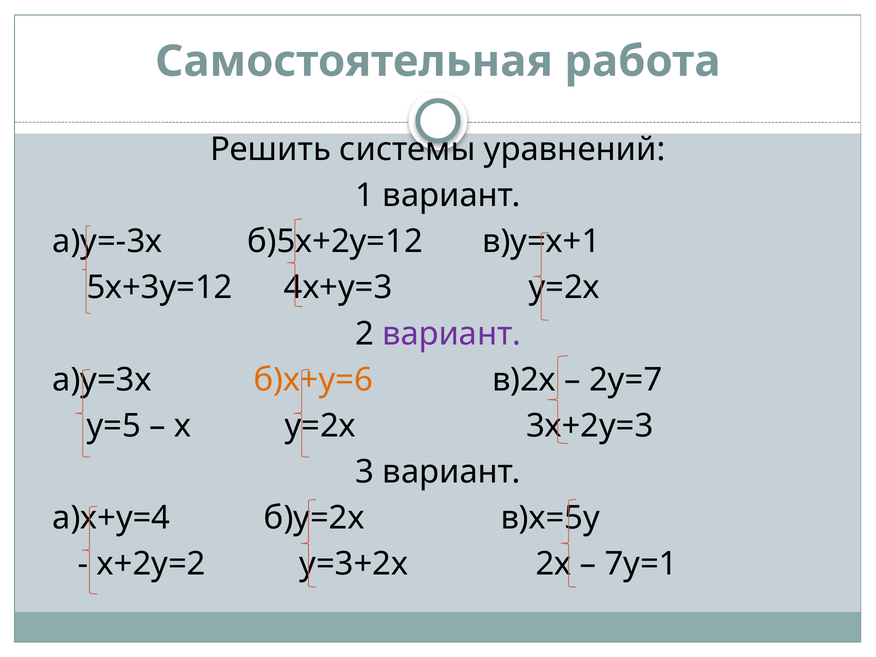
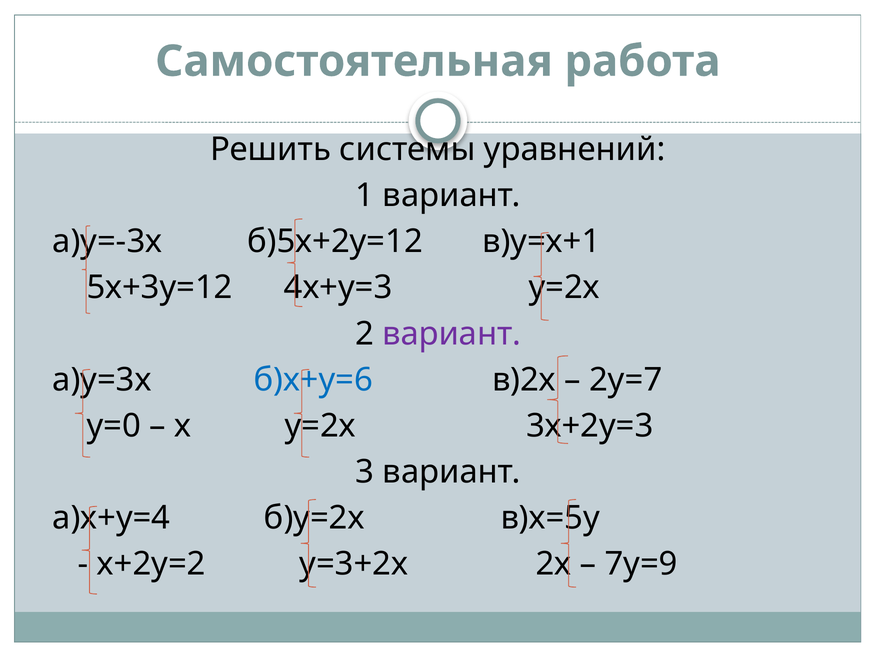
б)х+у=6 colour: orange -> blue (313, 380)
у=5: у=5 -> у=0 (114, 426)
7у=1: 7у=1 -> 7у=9 (641, 564)
